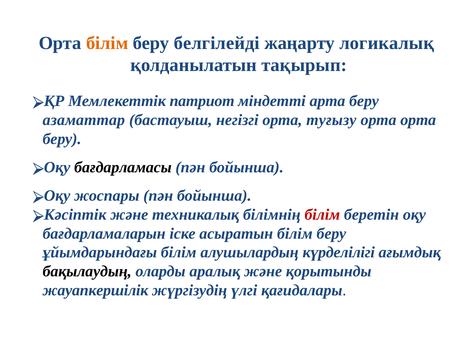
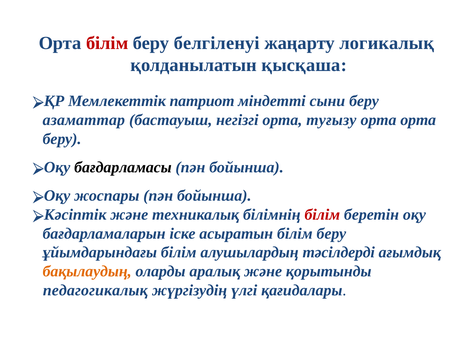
білім colour: orange -> red (107, 43)
белгілейді: белгілейді -> белгіленуі (217, 43)
тақырып: тақырып -> қысқаша (304, 65)
арта: арта -> сыни (327, 101)
күрделілігі: күрделілігі -> тәсілдерді (339, 253)
бақылаудың colour: black -> orange (87, 272)
жауапкершілік: жауапкершілік -> педагогикалық (95, 291)
